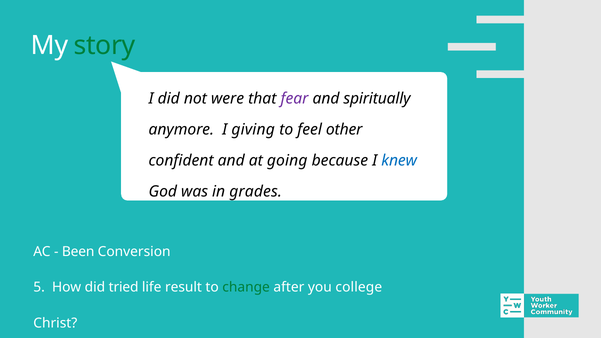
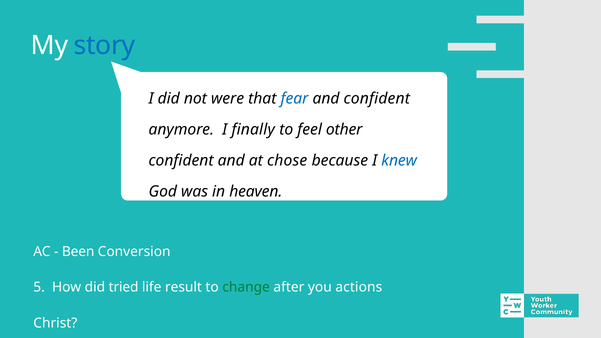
story colour: green -> blue (105, 46)
fear colour: purple -> blue (294, 99)
and spiritually: spiritually -> confident (377, 99)
giving: giving -> finally (253, 130)
going: going -> chose (287, 161)
grades: grades -> heaven (256, 192)
college: college -> actions (359, 287)
